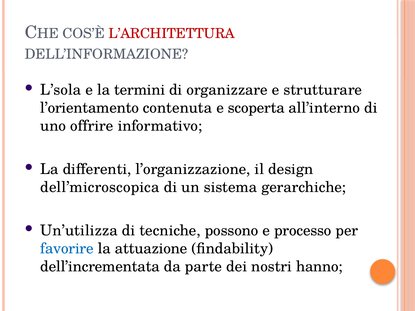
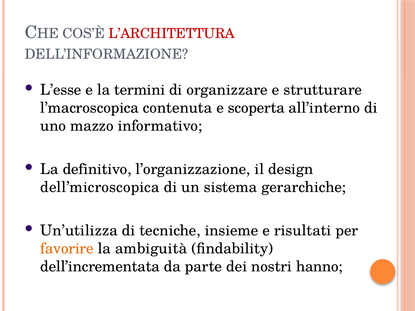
L’sola: L’sola -> L’esse (61, 90)
l’orientamento: l’orientamento -> l’macroscopica (90, 108)
offrire: offrire -> mazzo (92, 126)
differenti: differenti -> definitivo (97, 169)
possono: possono -> insieme (232, 231)
processo: processo -> risultati (303, 231)
favorire colour: blue -> orange (67, 249)
attuazione: attuazione -> ambiguità (151, 249)
